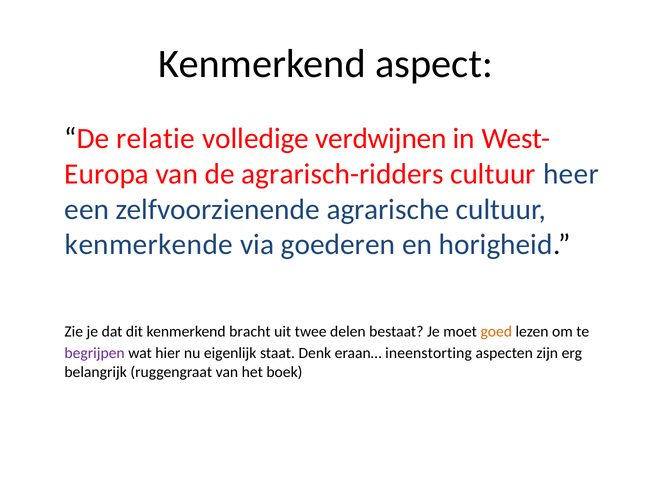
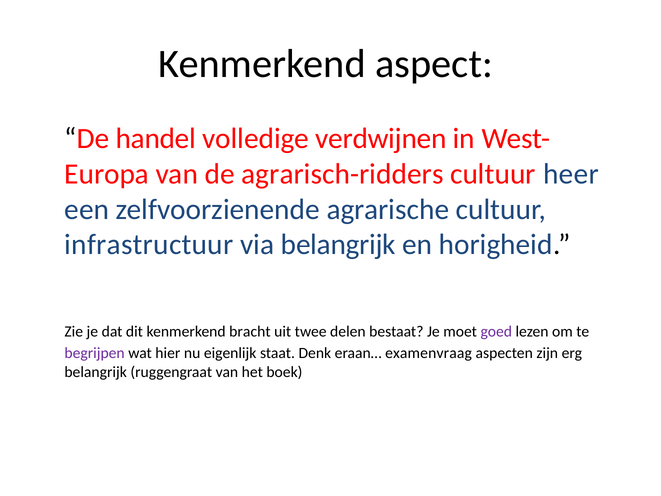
relatie: relatie -> handel (156, 139)
kenmerkende: kenmerkende -> infrastructuur (149, 245)
via goederen: goederen -> belangrijk (338, 245)
goed colour: orange -> purple (496, 331)
ineenstorting: ineenstorting -> examenvraag (429, 353)
